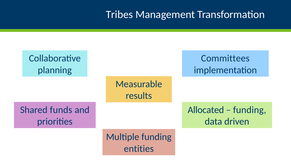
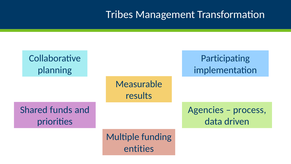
Committees: Committees -> Participating (225, 58)
Allocated: Allocated -> Agencies (206, 110)
funding: funding -> process (250, 110)
